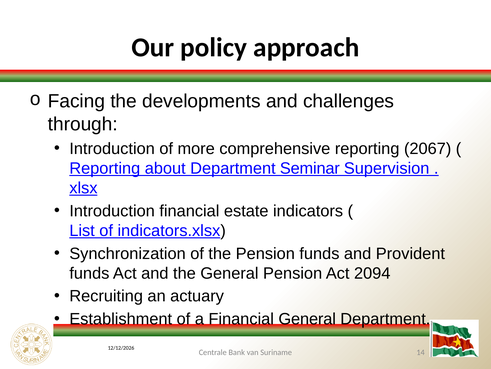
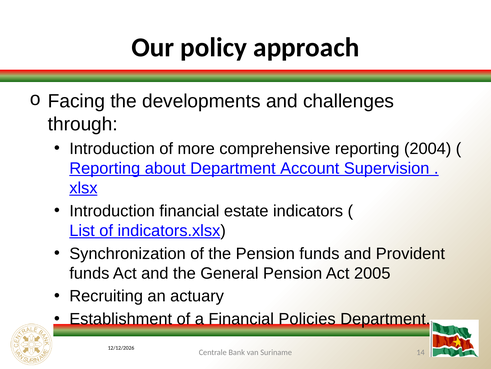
2067: 2067 -> 2004 (428, 148)
Seminar: Seminar -> Account (310, 168)
2094: 2094 -> 2005 (372, 273)
Financial General: General -> Policies (307, 319)
